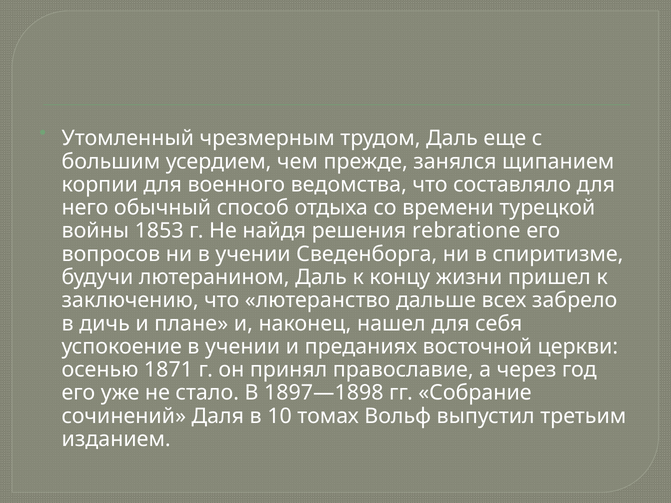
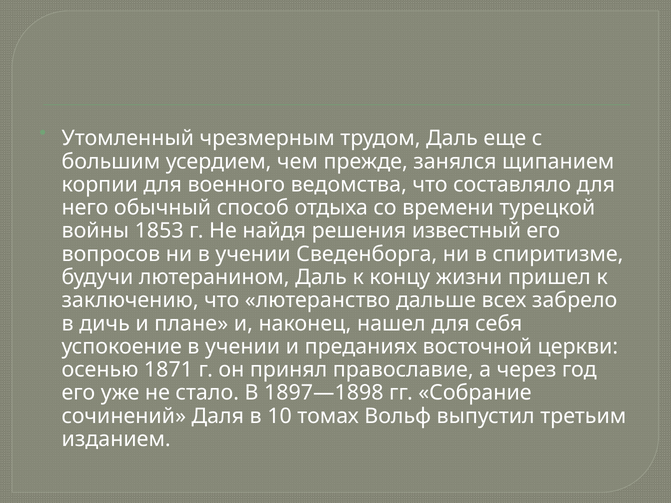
rebratione: rebratione -> известный (466, 231)
